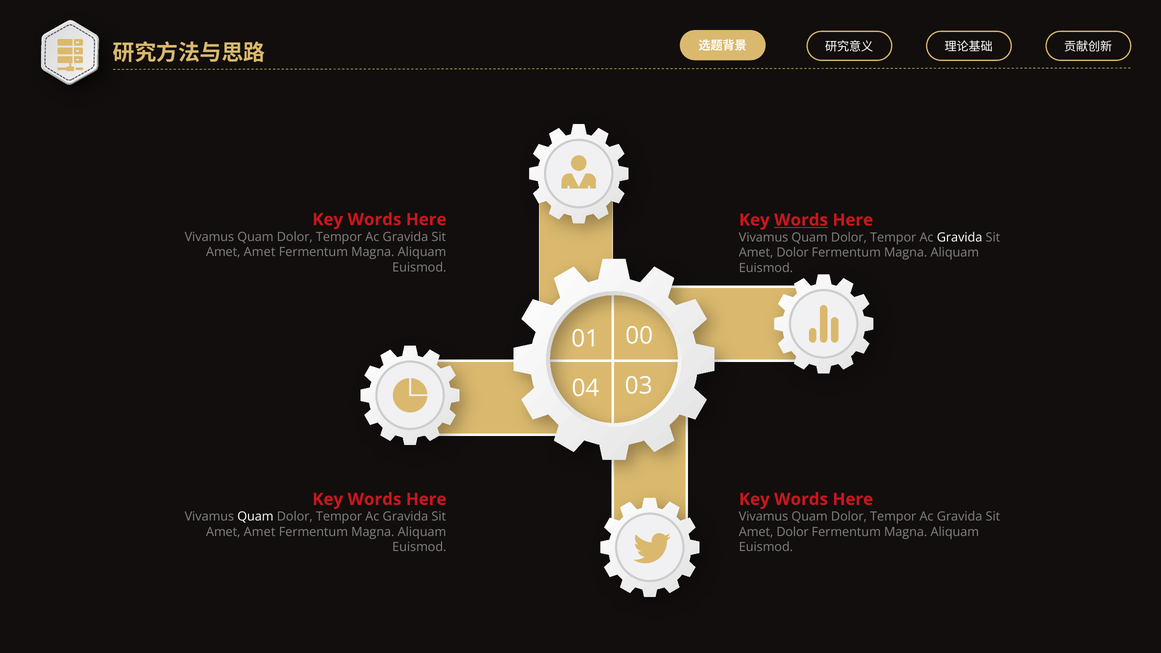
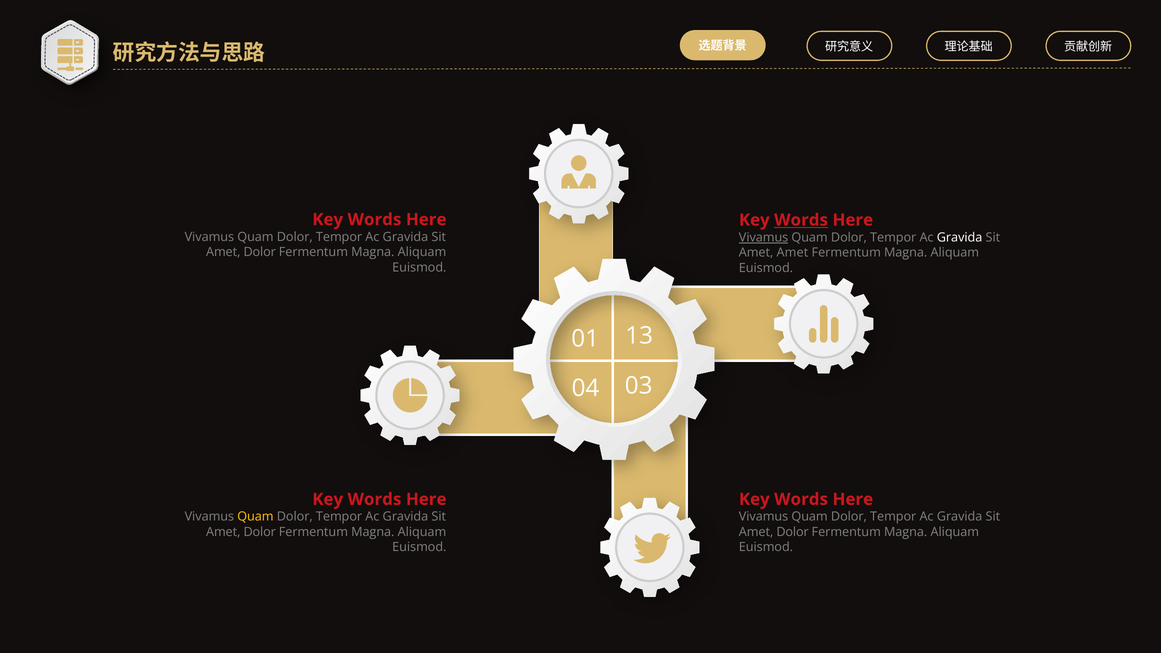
Vivamus underline: none -> present (764, 238)
Amet: Amet -> Dolor (260, 252)
Dolor: Dolor -> Amet (792, 253)
00: 00 -> 13 (639, 336)
Quam colour: white -> yellow (255, 517)
Amet: Amet -> Dolor (260, 532)
